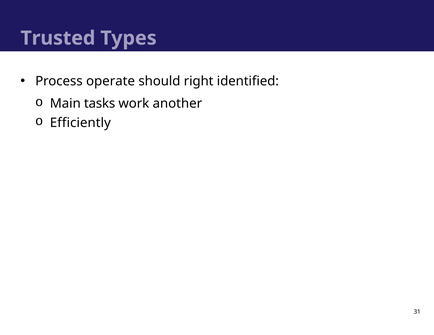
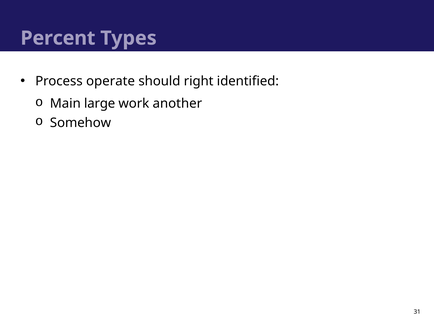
Trusted: Trusted -> Percent (58, 38)
tasks: tasks -> large (100, 104)
Efficiently: Efficiently -> Somehow (80, 123)
